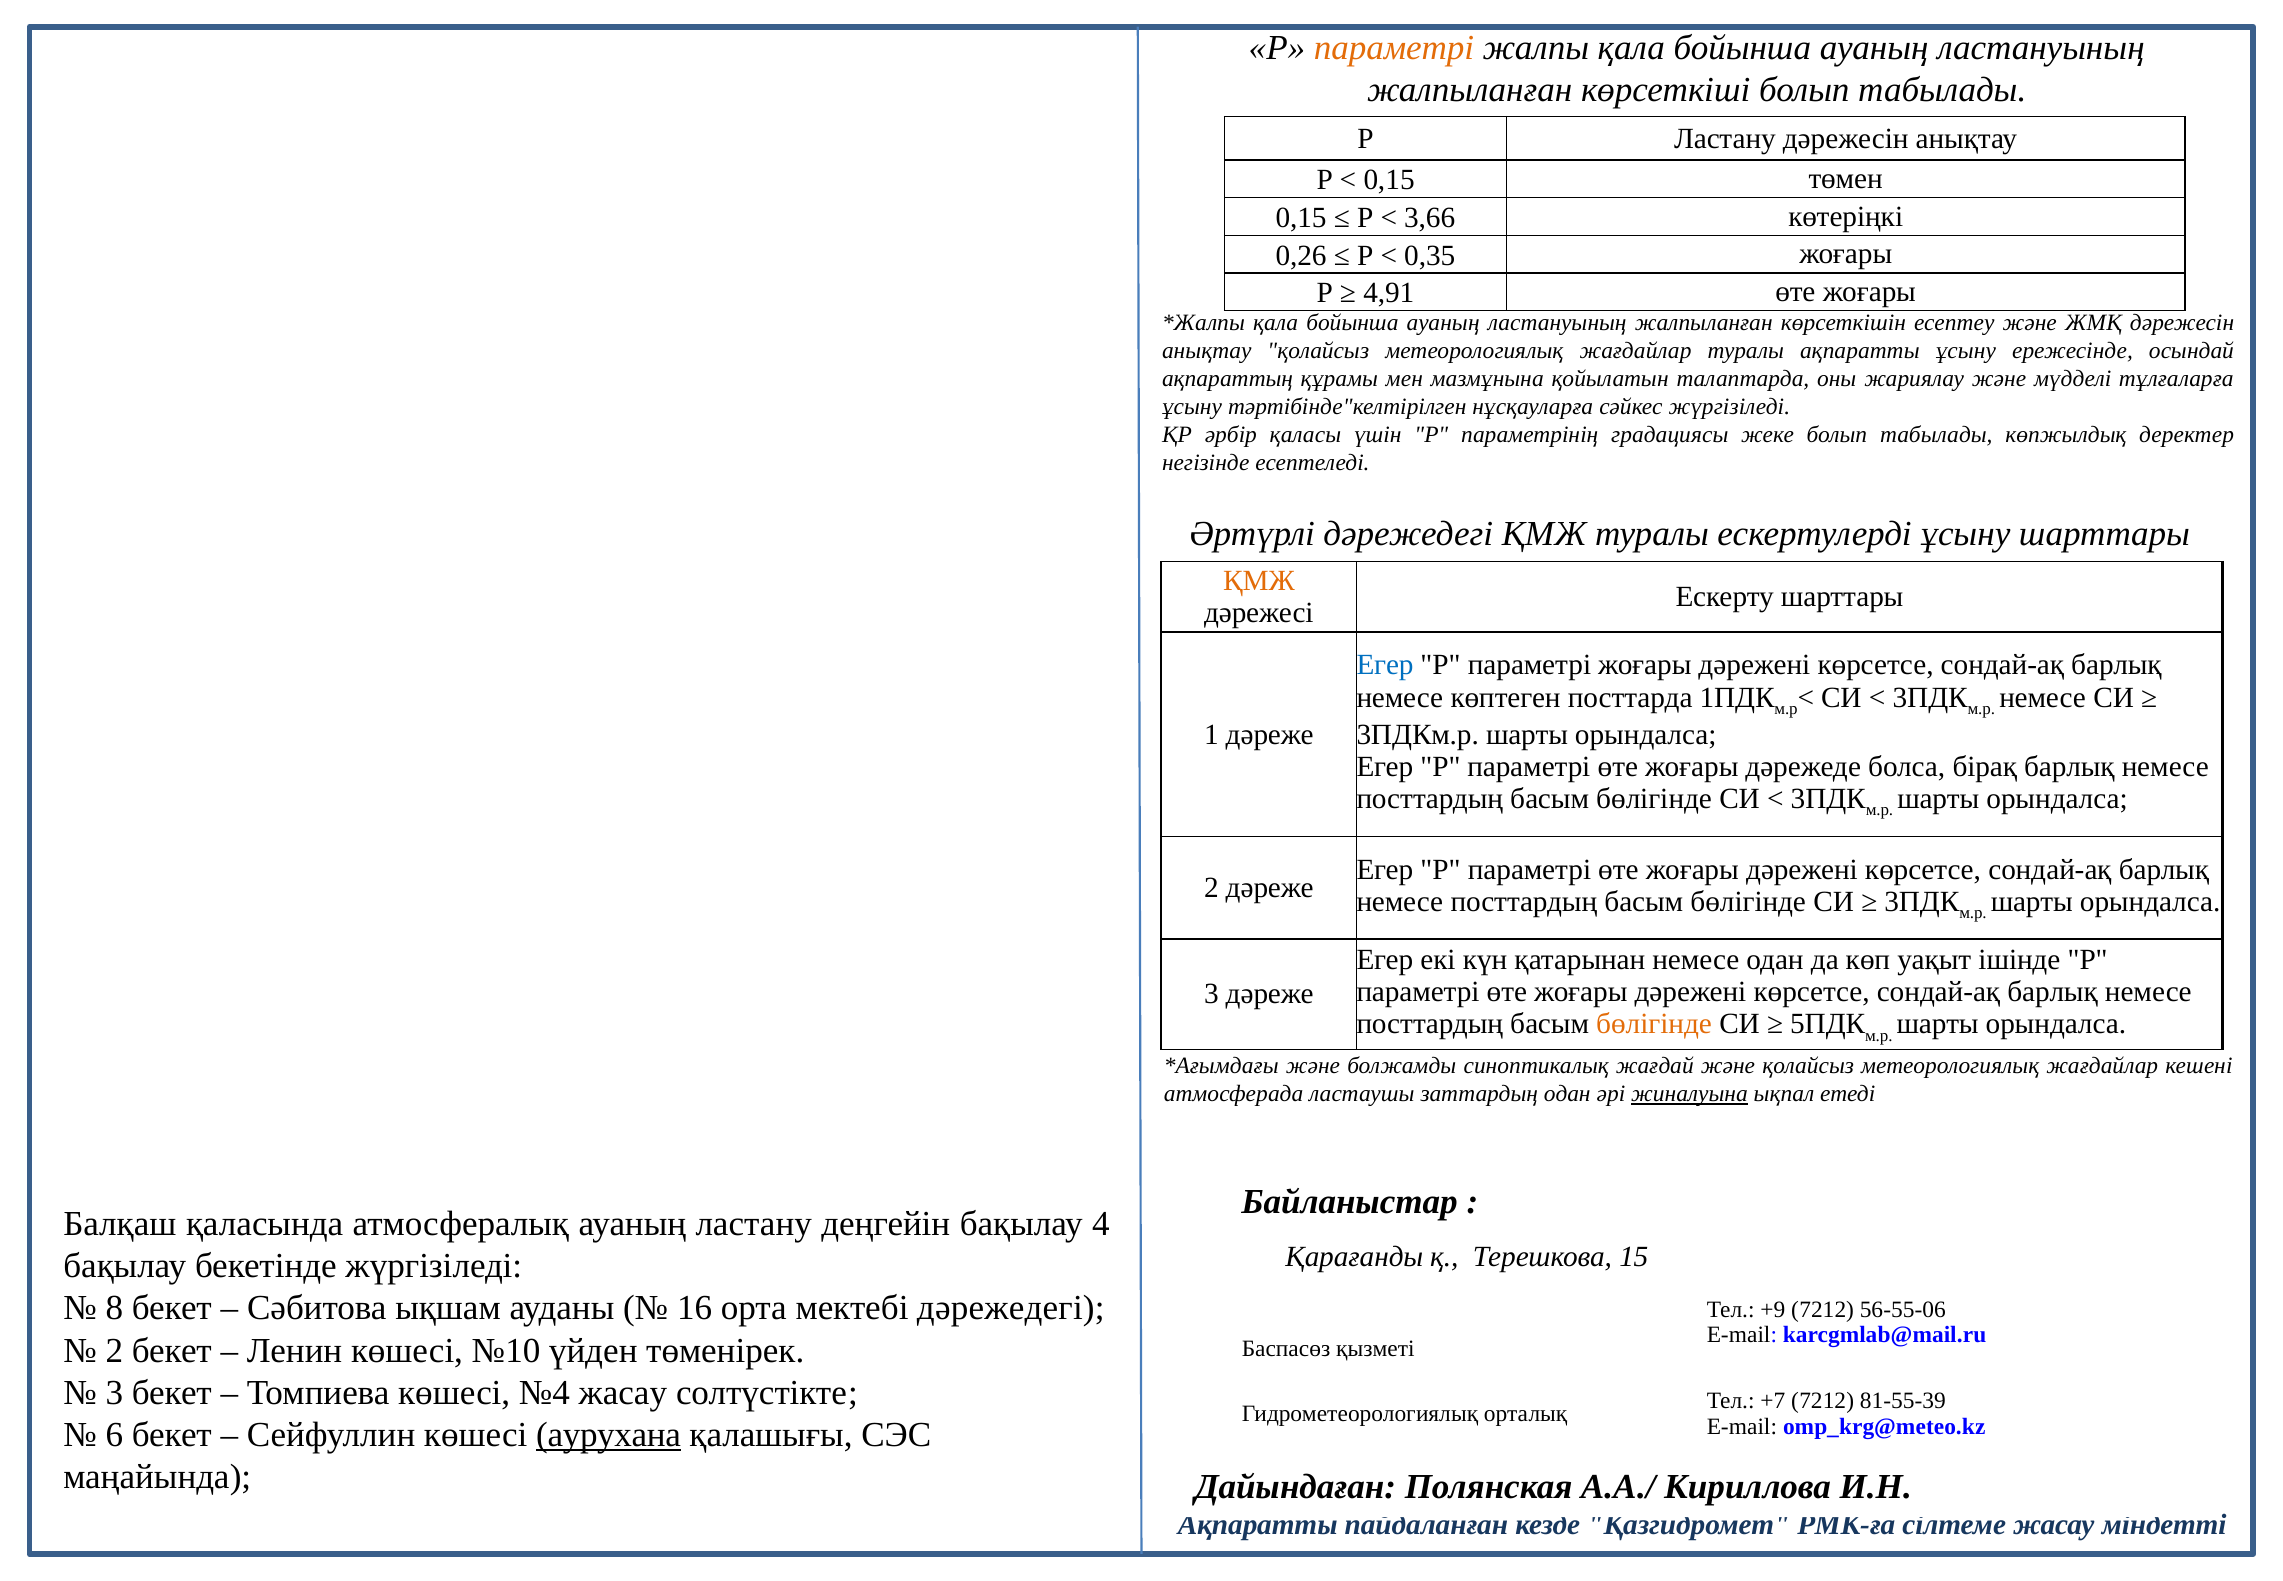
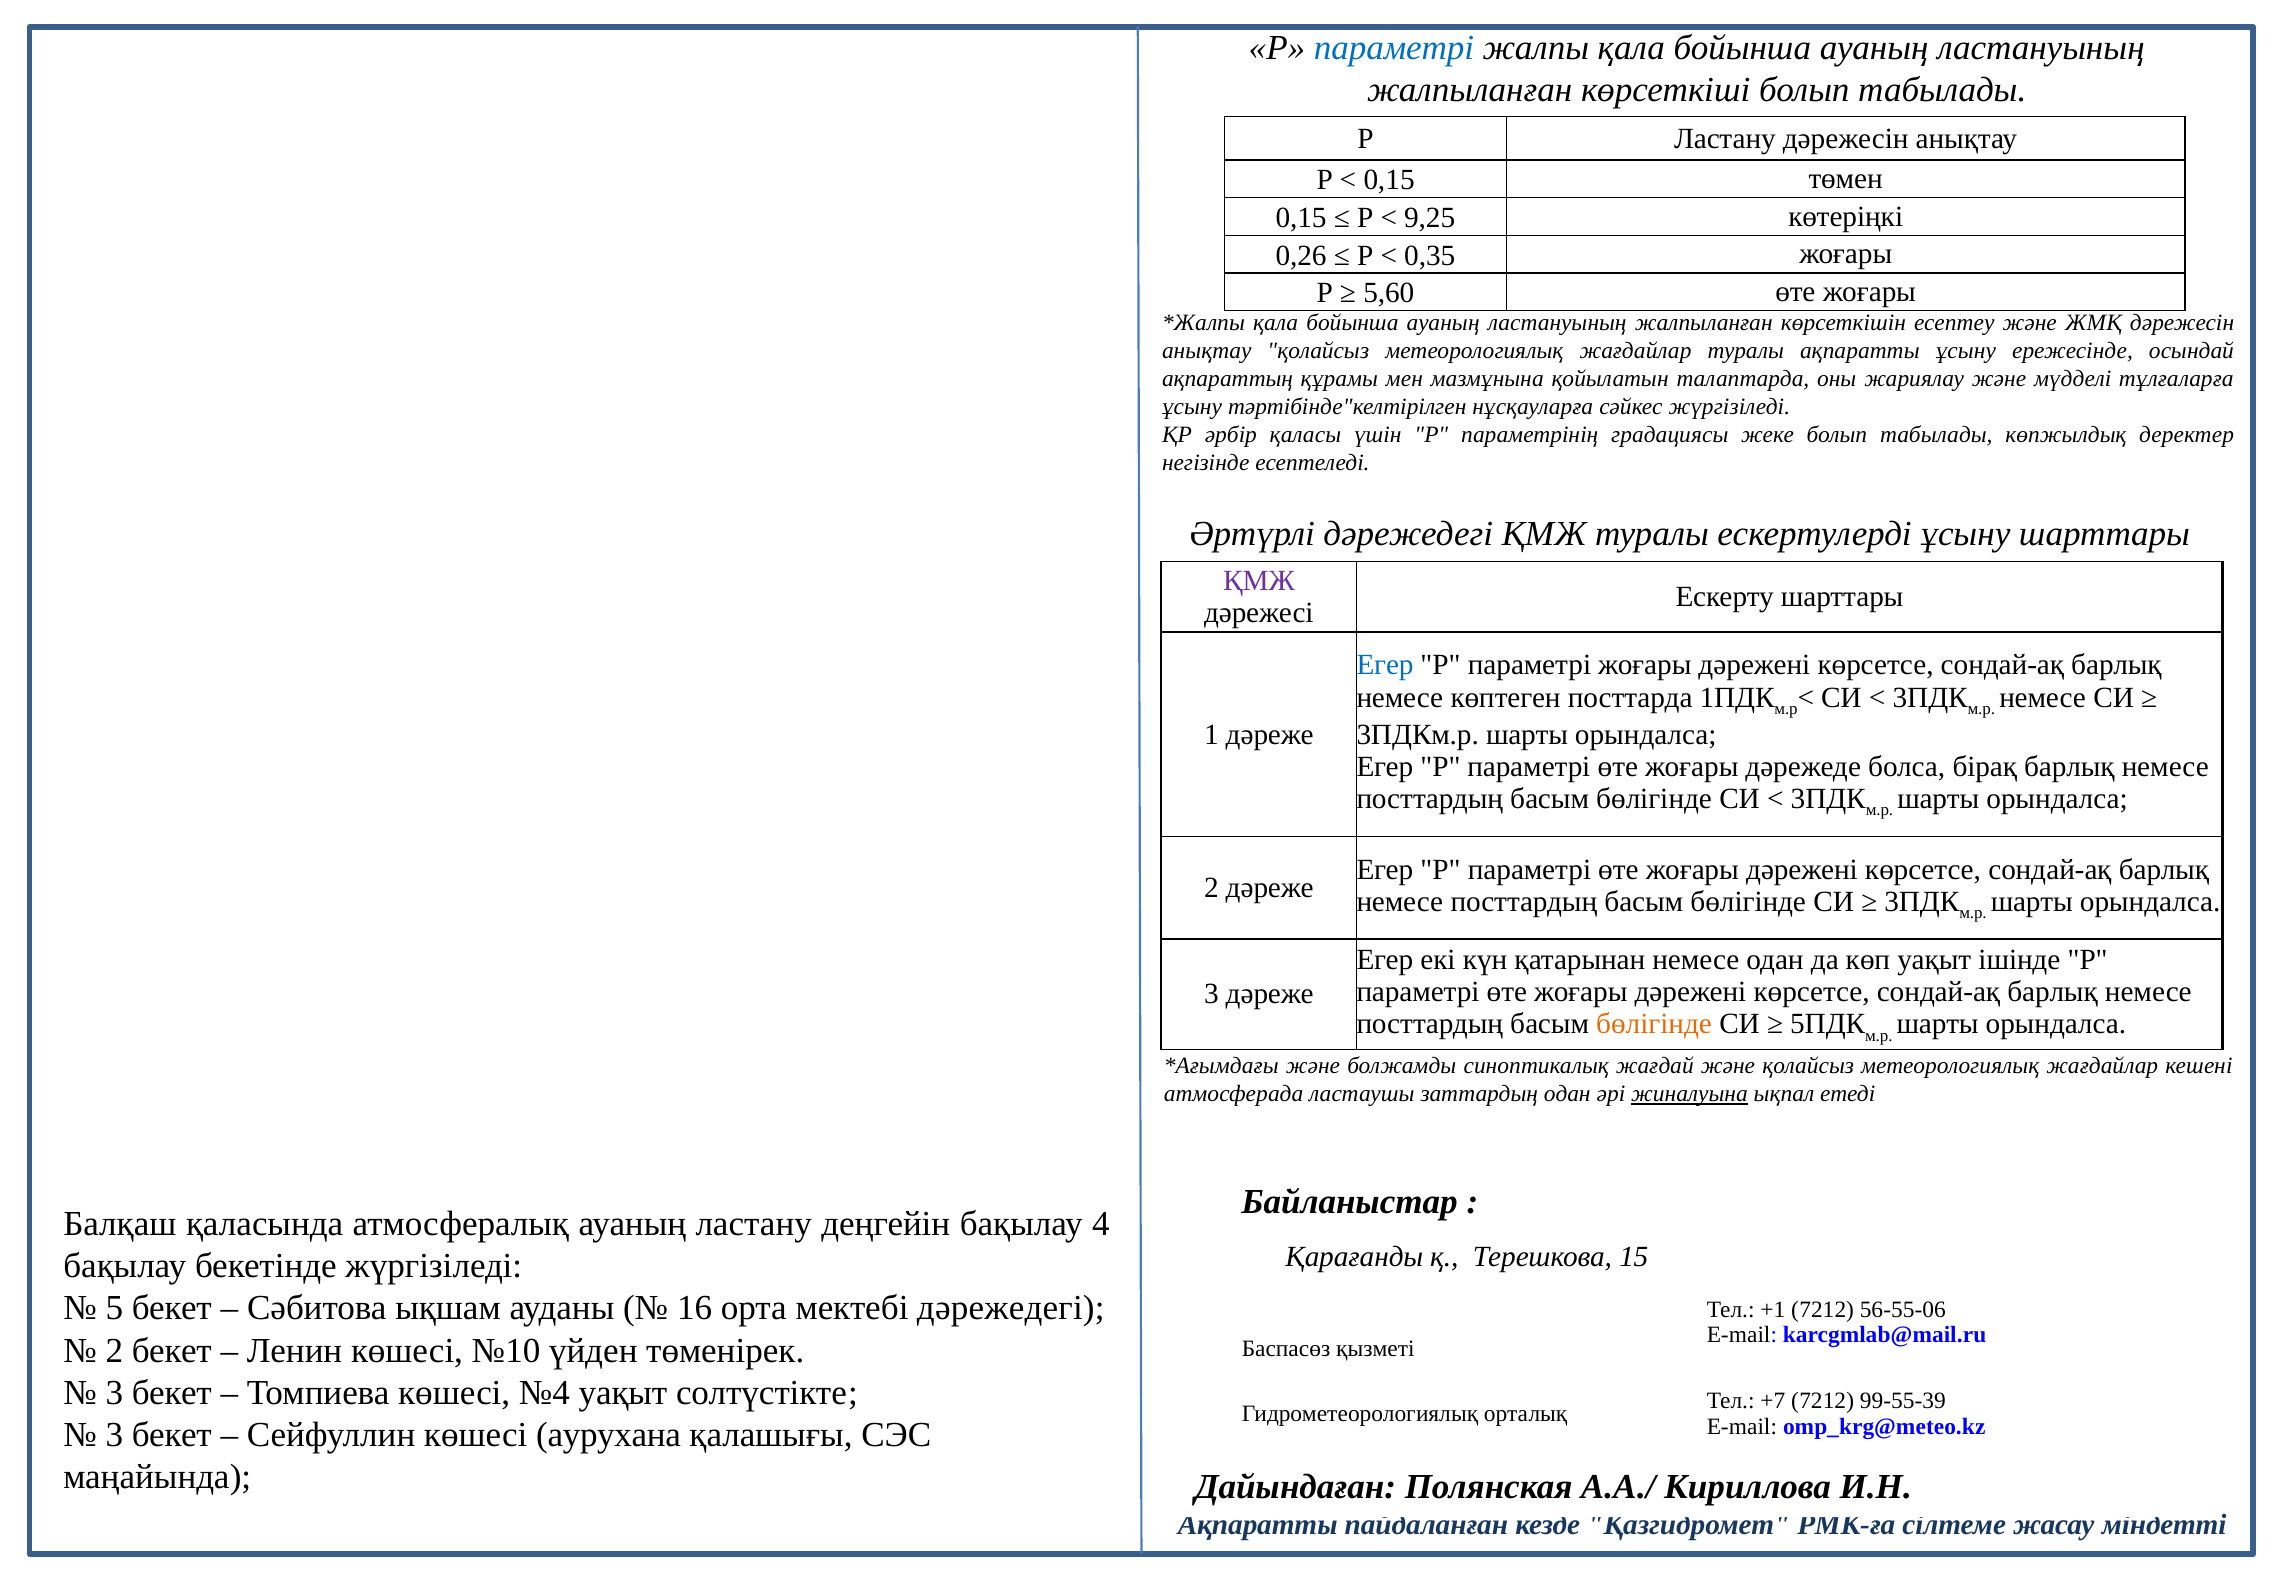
параметрі colour: orange -> blue (1394, 48)
3,66: 3,66 -> 9,25 (1430, 218)
4,91: 4,91 -> 5,60 (1389, 293)
ҚМЖ colour: orange -> purple (1259, 580)
8: 8 -> 5 (114, 1308)
+9: +9 -> +1 (1773, 1309)
№4 жасау: жасау -> уақыт (623, 1392)
81-55-39: 81-55-39 -> 99-55-39 (1903, 1400)
6: 6 -> 3 (114, 1434)
аурухана underline: present -> none (609, 1434)
